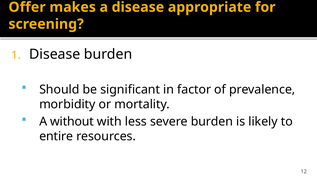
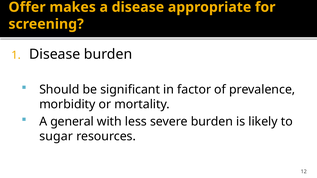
without: without -> general (72, 122)
entire: entire -> sugar (56, 137)
